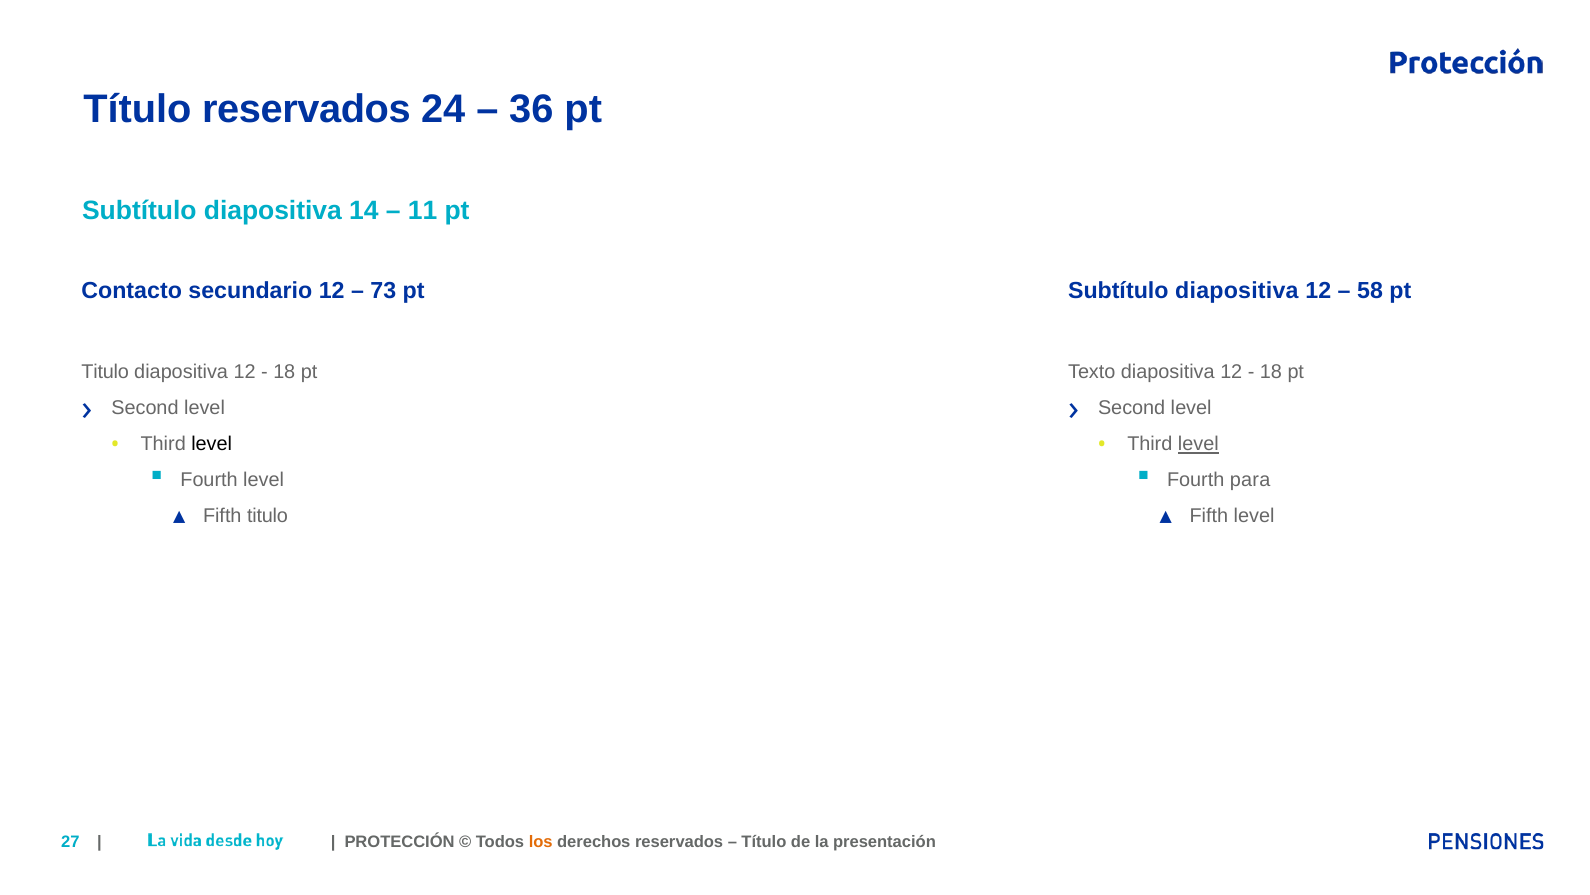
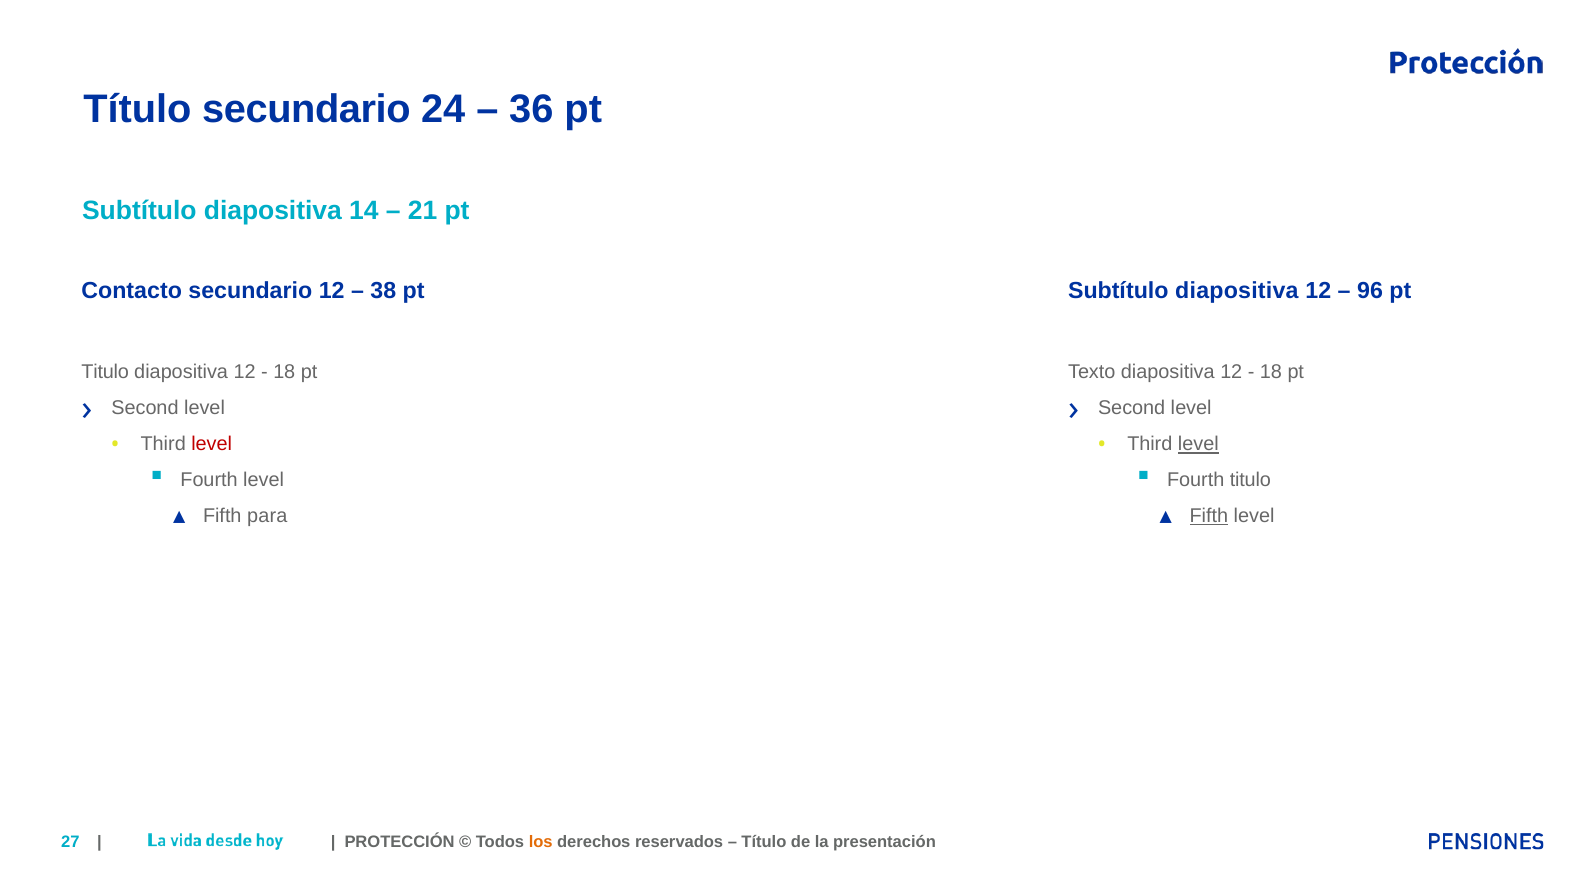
Título reservados: reservados -> secundario (306, 109)
11: 11 -> 21 (423, 210)
73: 73 -> 38 (383, 291)
58: 58 -> 96 (1370, 291)
level colour: black -> red (212, 444)
Fourth para: para -> titulo (1250, 480)
Fifth titulo: titulo -> para (267, 516)
Fifth underline: none -> present (1209, 516)
